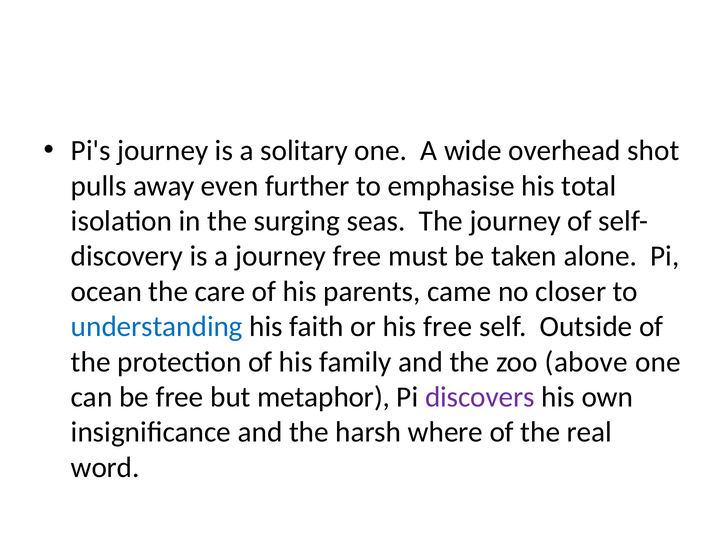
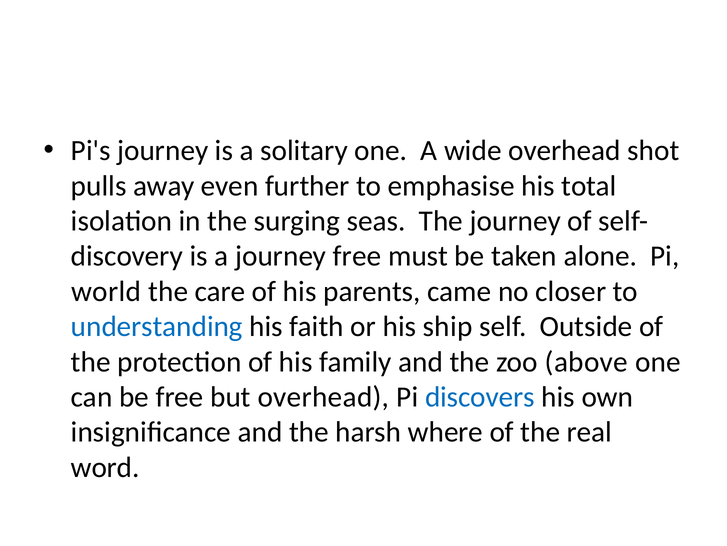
ocean: ocean -> world (106, 291)
his free: free -> ship (448, 326)
but metaphor: metaphor -> overhead (323, 397)
discovers colour: purple -> blue (480, 397)
